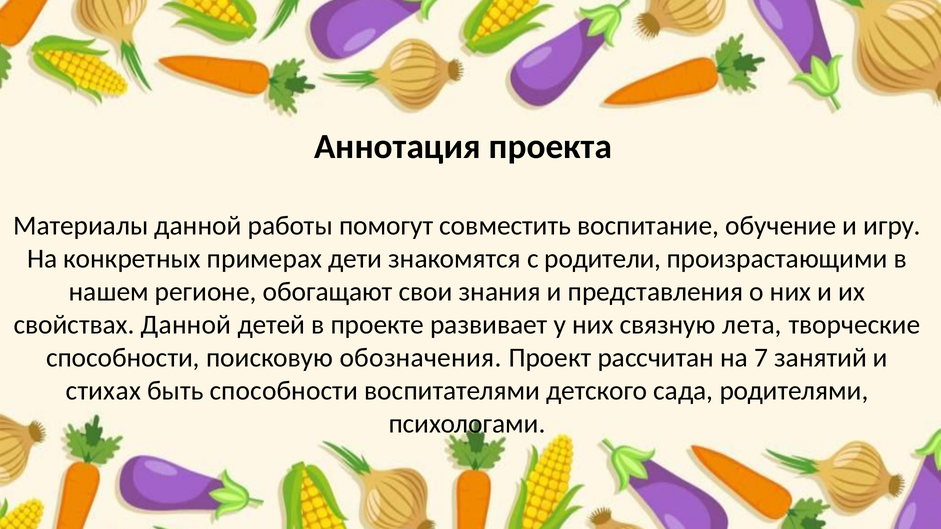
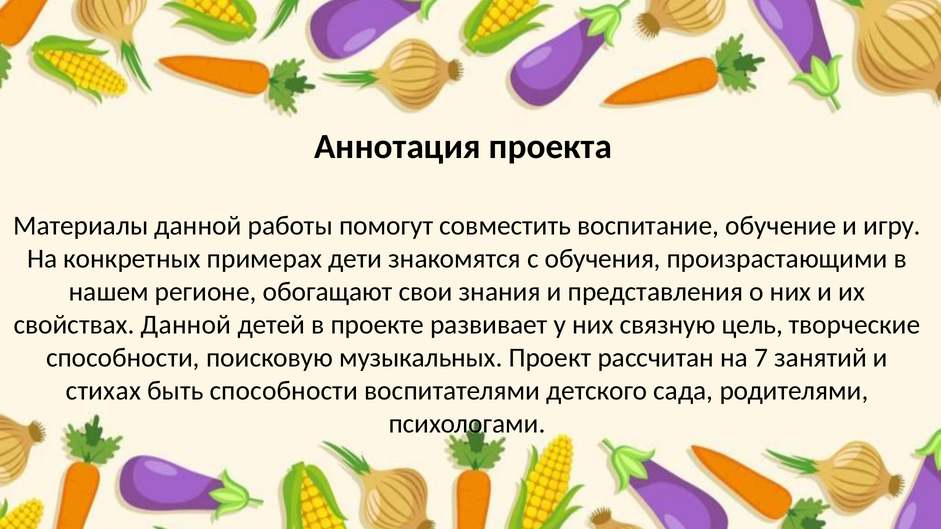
родители: родители -> обучения (603, 259)
лета: лета -> цель (752, 325)
обозначения: обозначения -> музыкальных (421, 358)
